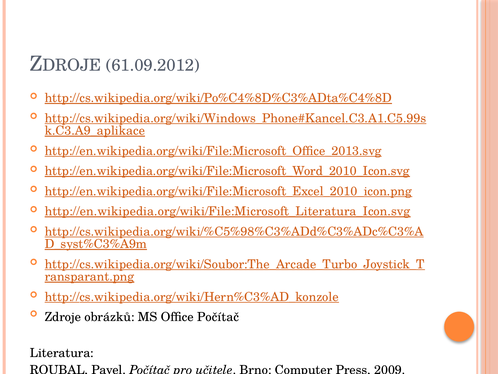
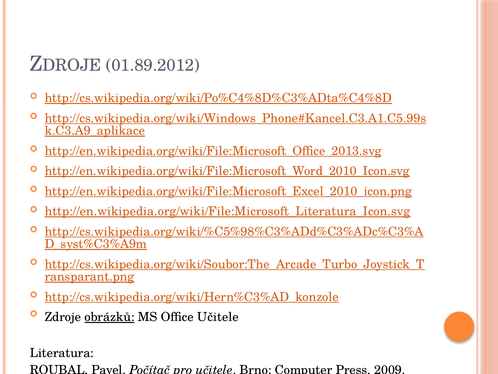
61.09.2012: 61.09.2012 -> 01.89.2012 (153, 65)
obrázků underline: none -> present (110, 317)
Office Počítač: Počítač -> Učitele (218, 317)
